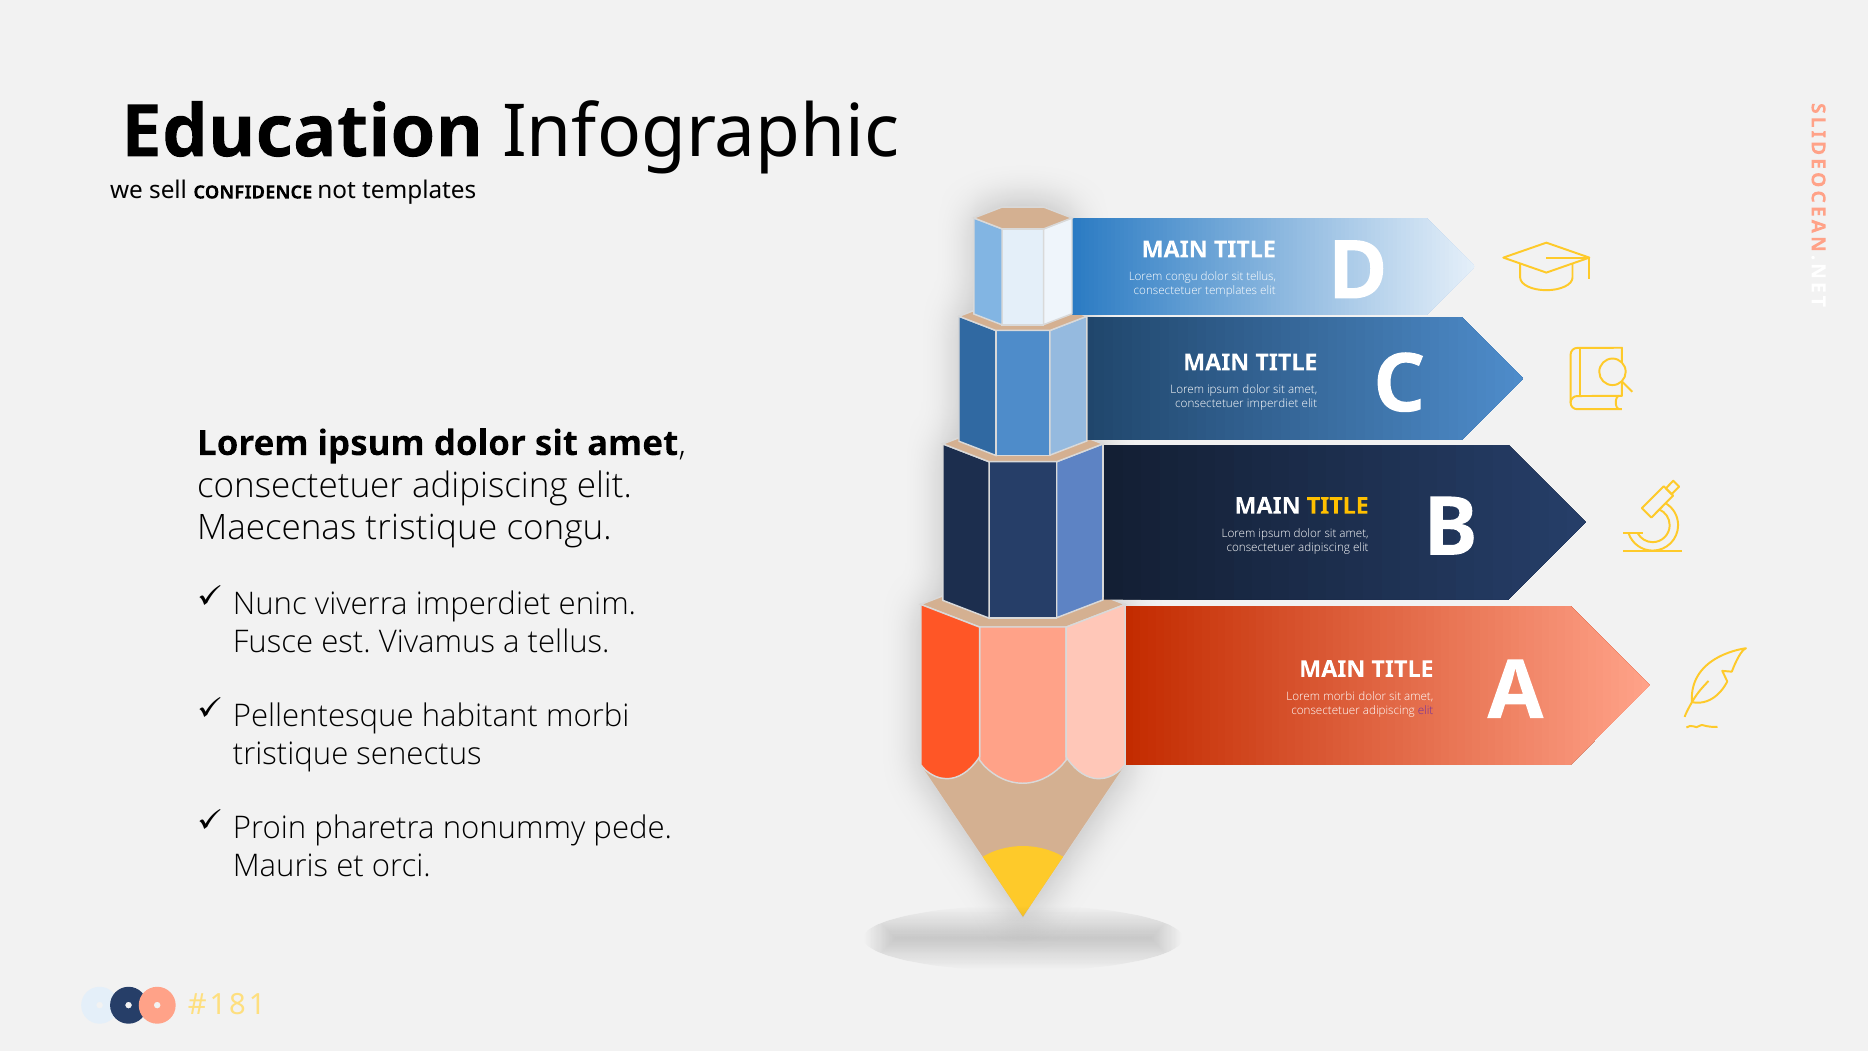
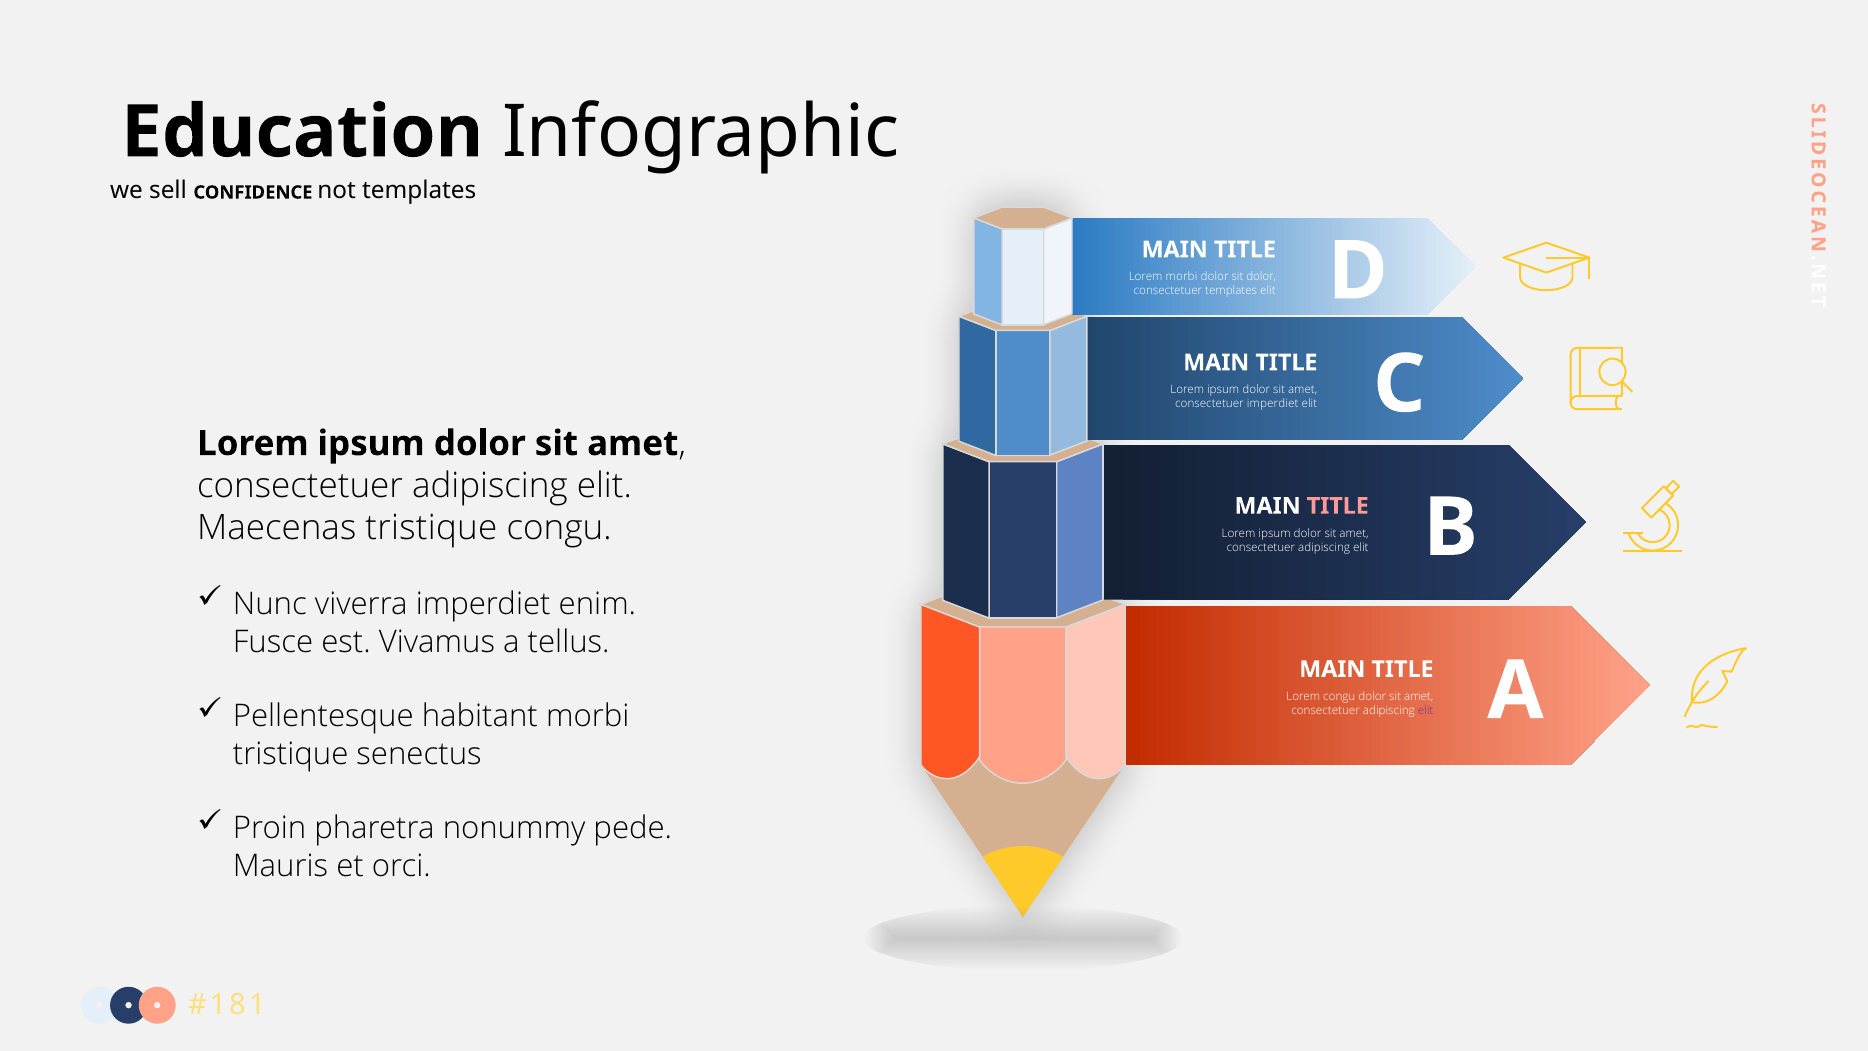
Lorem congu: congu -> morbi (1182, 277)
sit tellus: tellus -> dolor (1261, 277)
TITLE colour: yellow -> pink (1338, 506)
Lorem morbi: morbi -> congu (1339, 696)
